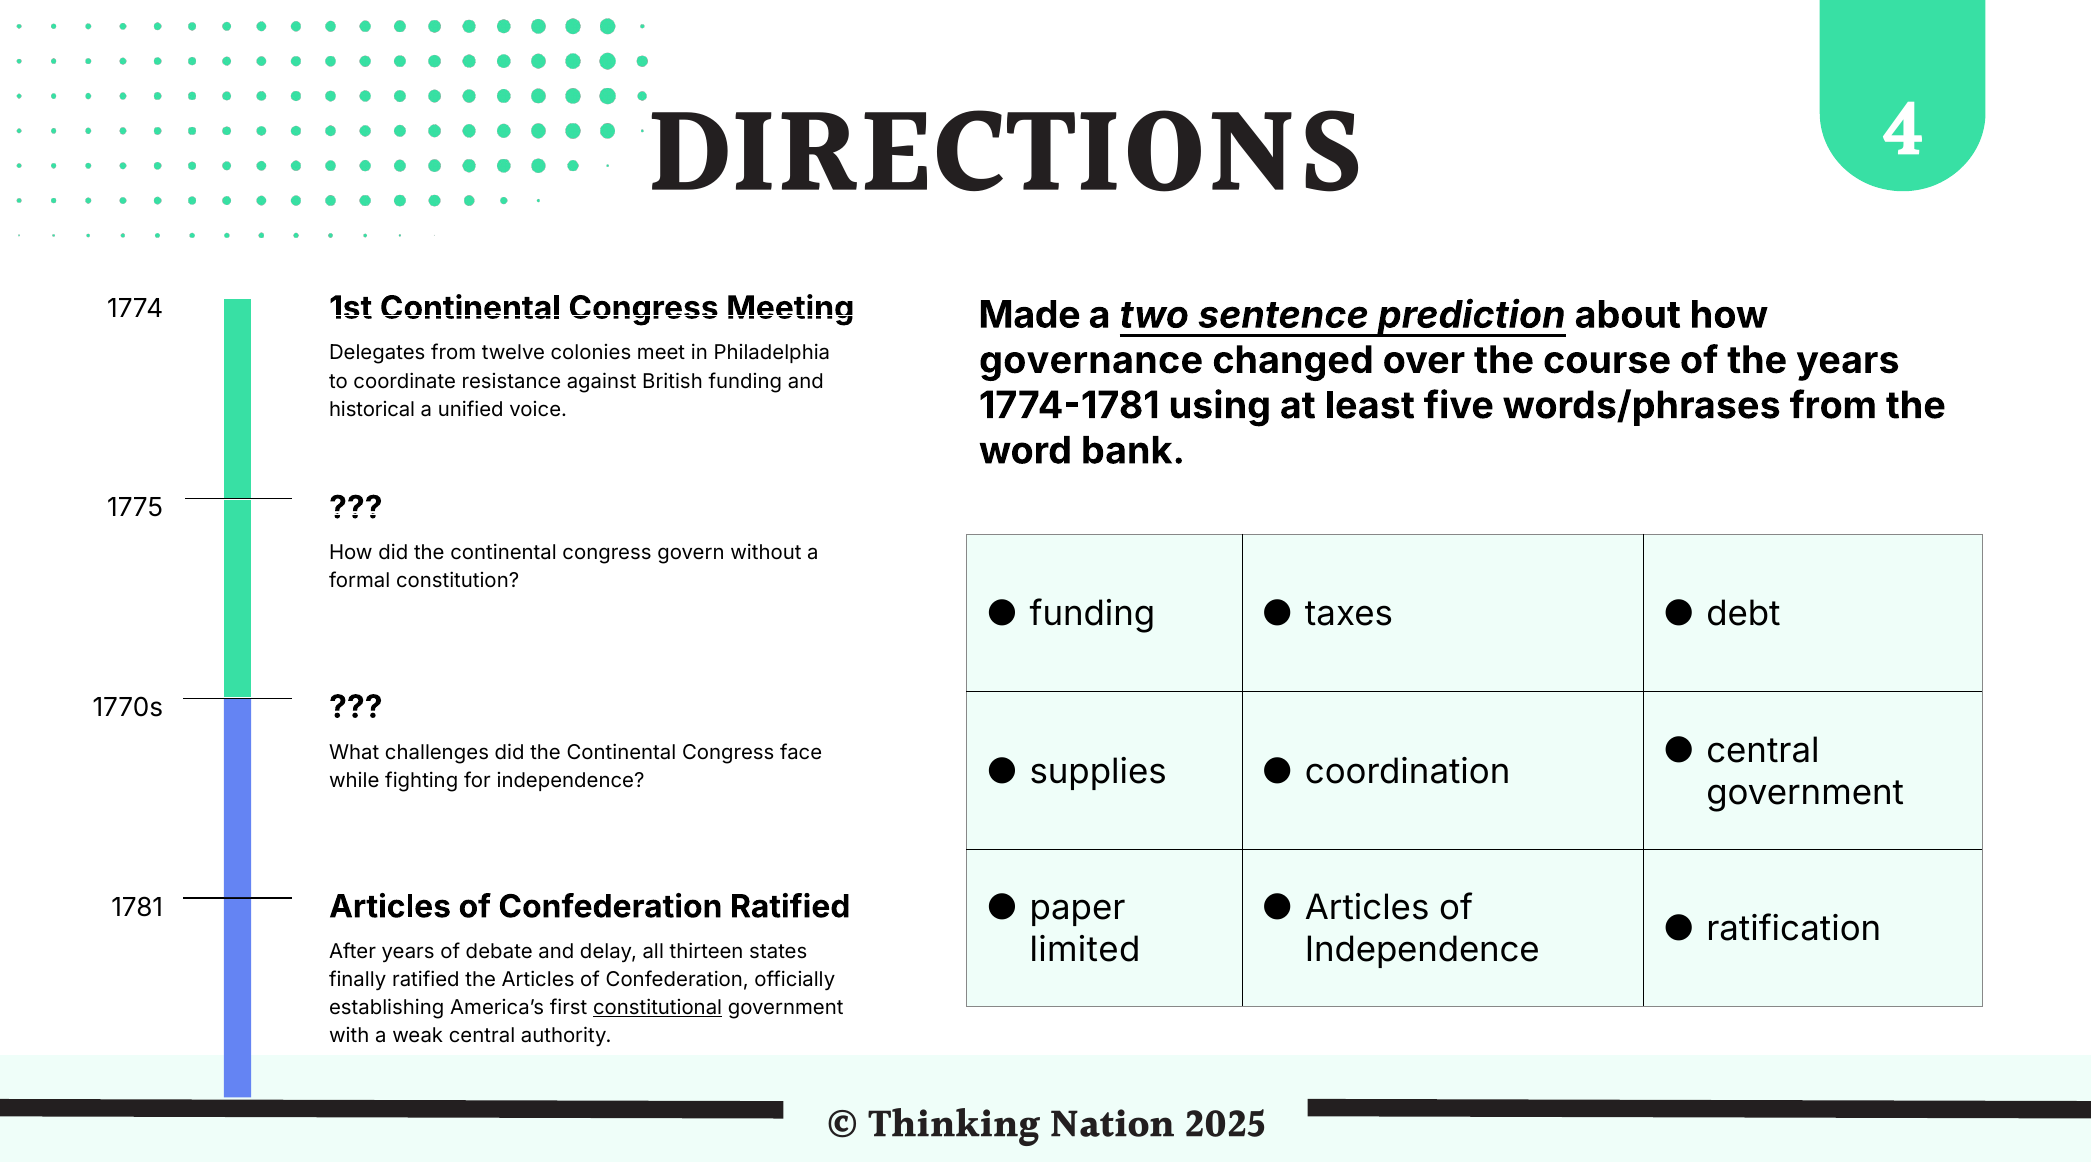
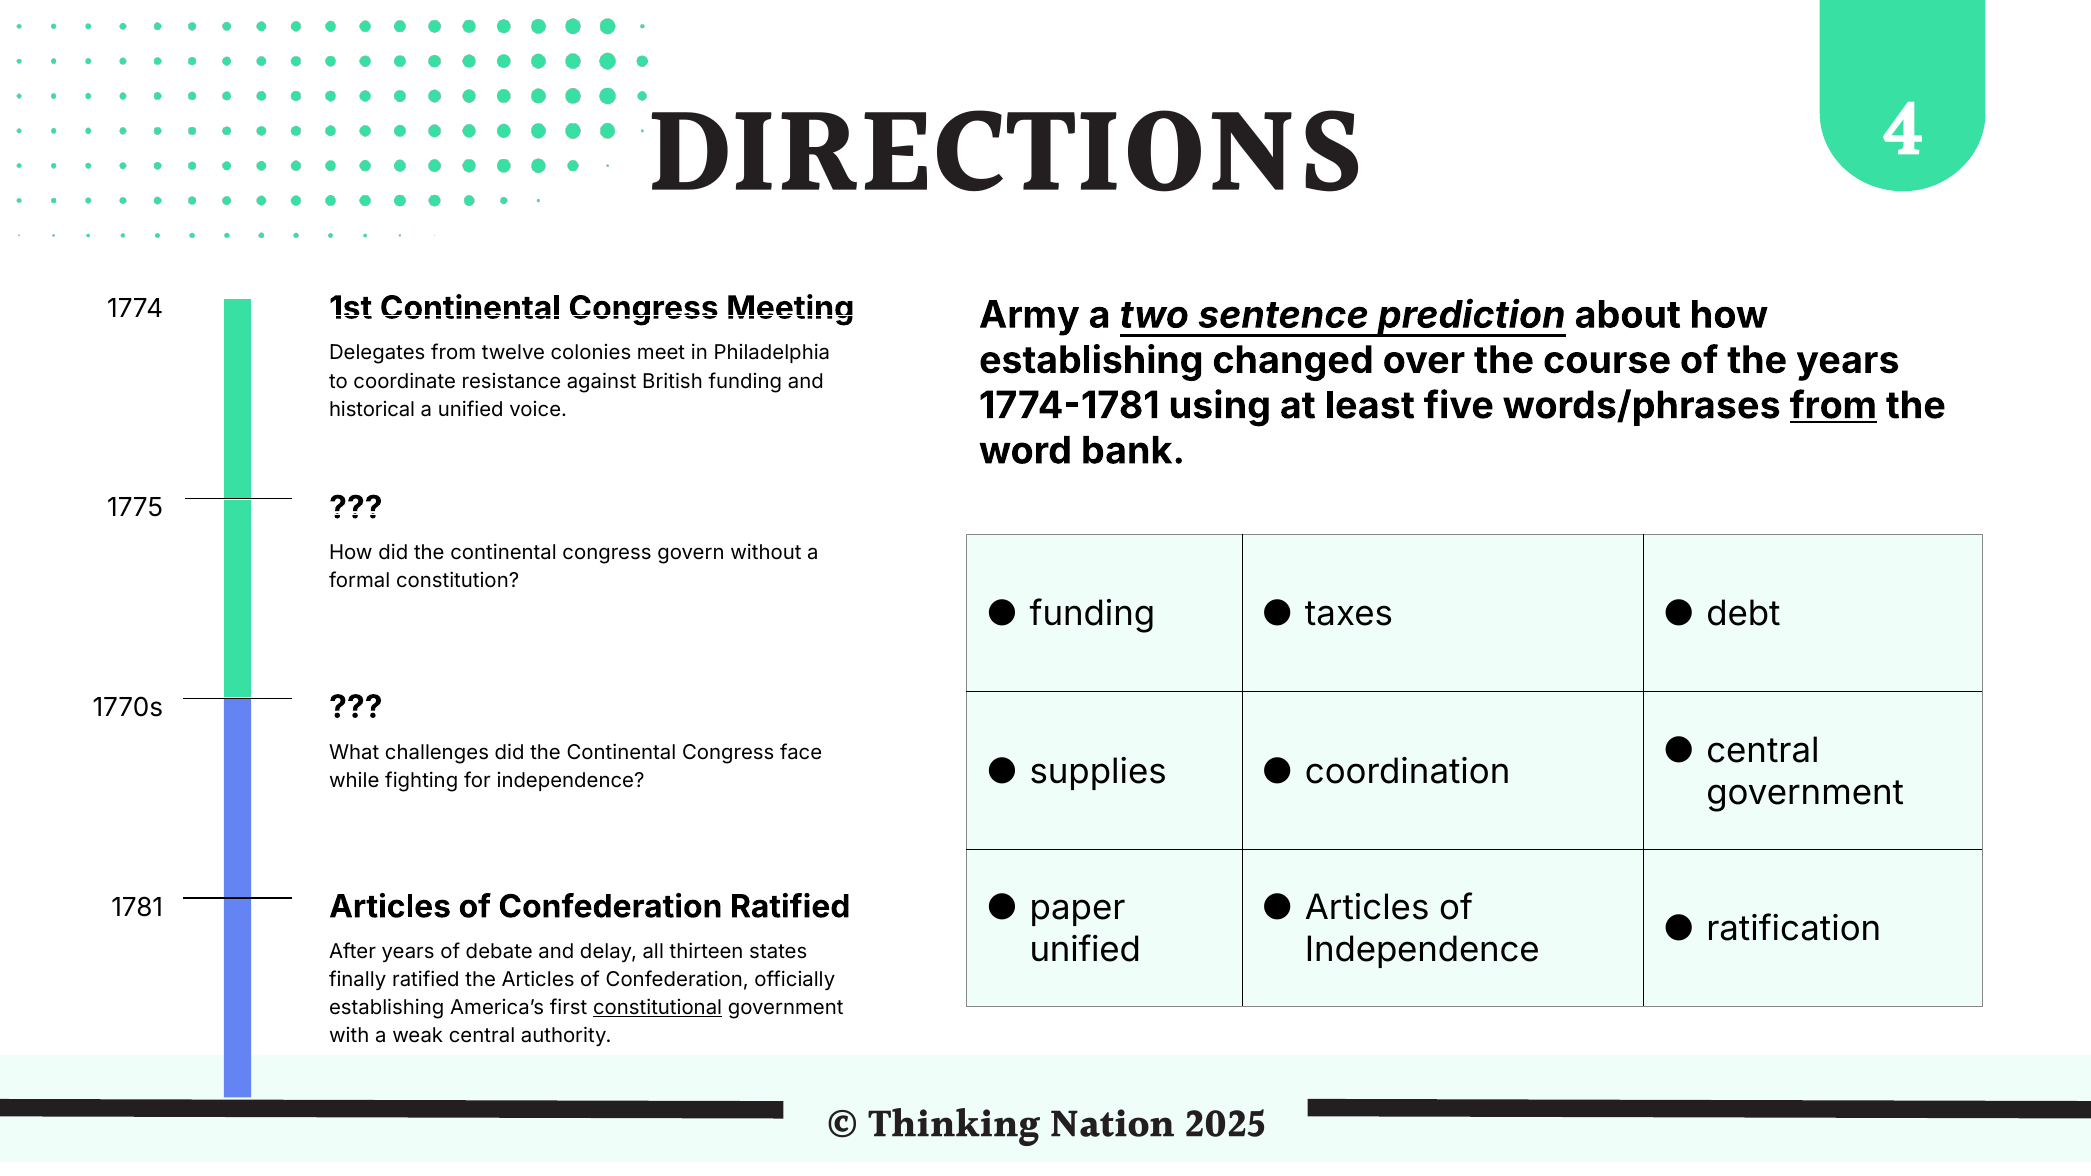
Made: Made -> Army (1029, 315)
governance: governance -> establishing (1091, 361)
from underline: none -> present (1833, 406)
limited: limited -> unified (1085, 951)
